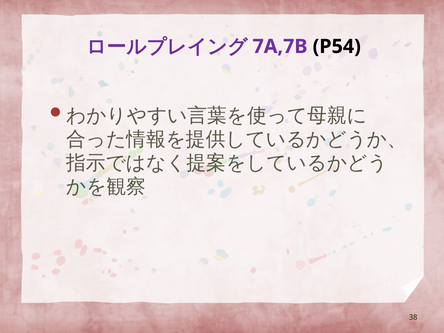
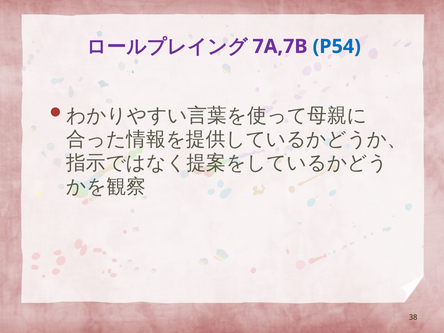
P54 colour: black -> blue (337, 46)
